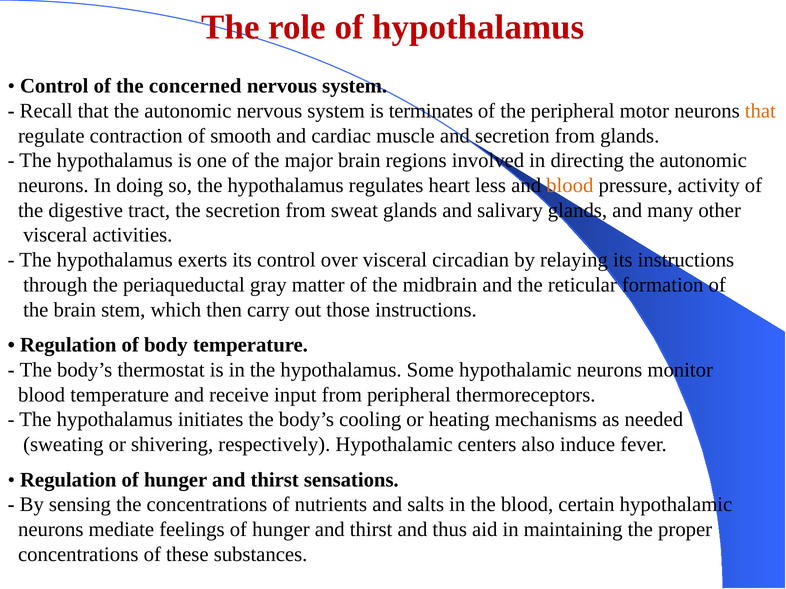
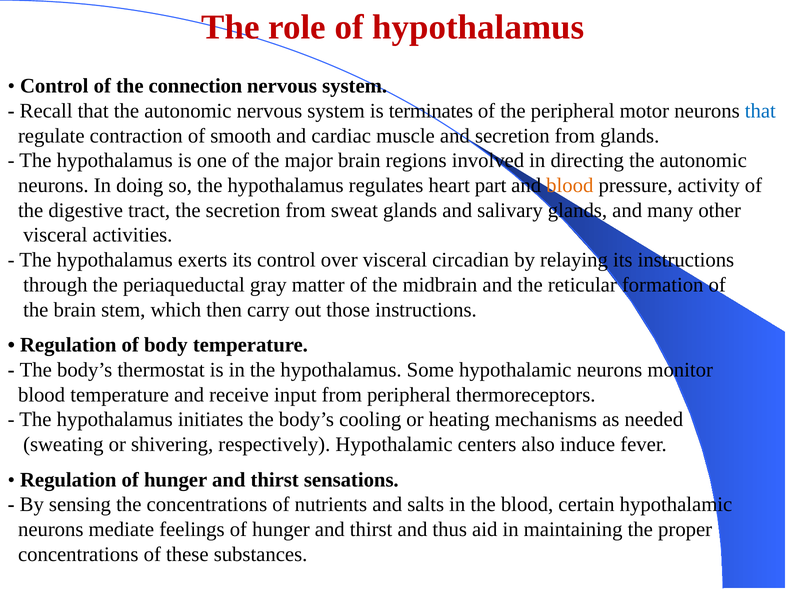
concerned: concerned -> connection (195, 86)
that colour: orange -> blue (760, 111)
less: less -> part (491, 186)
